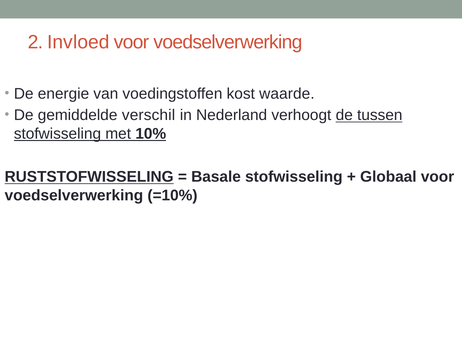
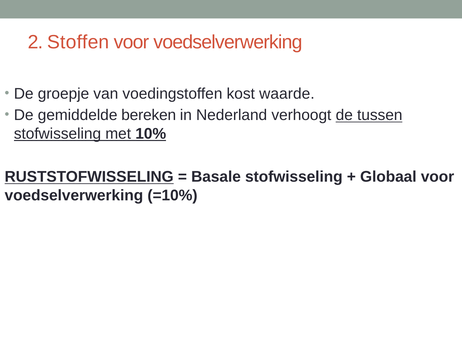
Invloed: Invloed -> Stoffen (78, 42)
energie: energie -> groepje (63, 93)
verschil: verschil -> bereken (149, 115)
